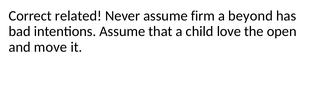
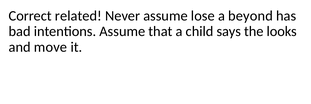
firm: firm -> lose (203, 16)
love: love -> says (229, 31)
open: open -> looks (282, 31)
